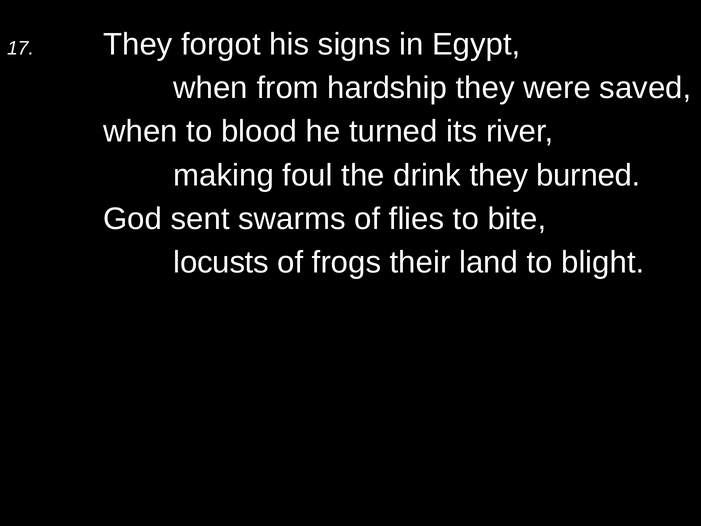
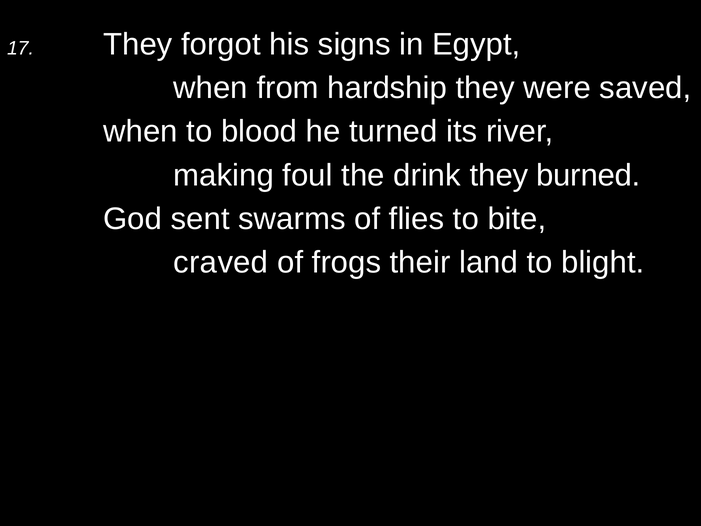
locusts: locusts -> craved (221, 263)
